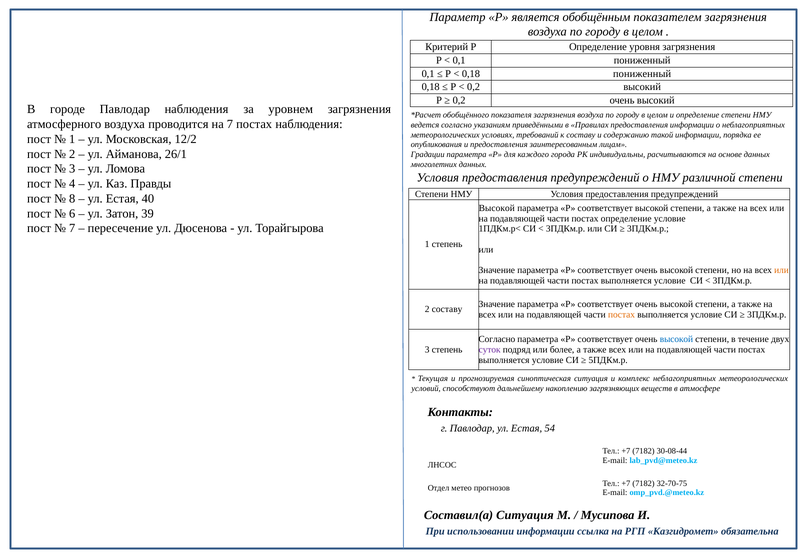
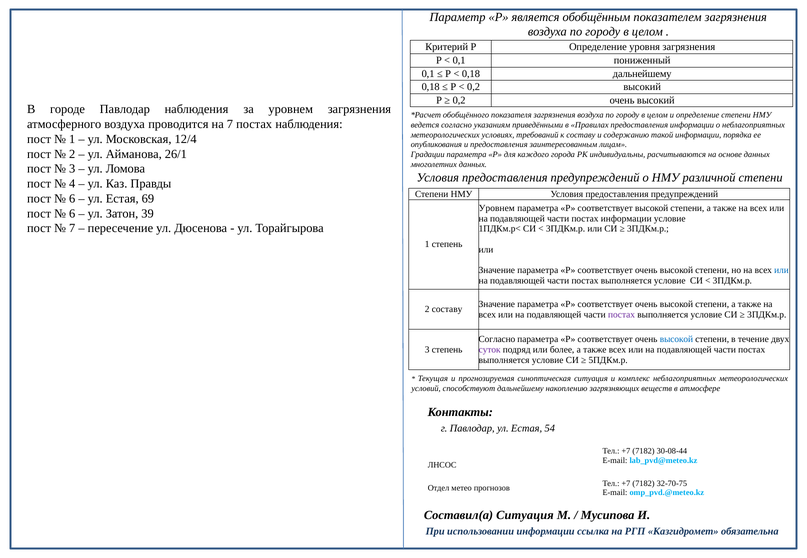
0,18 пониженный: пониженный -> дальнейшему (642, 74)
12/2: 12/2 -> 12/4 (186, 139)
8: 8 -> 6 (72, 199)
40: 40 -> 69 (148, 199)
Высокой: Высокой -> Уровнем (497, 209)
постах определение: определение -> информации (626, 219)
или colour: orange -> blue (782, 270)
постах colour: orange -> purple (622, 315)
